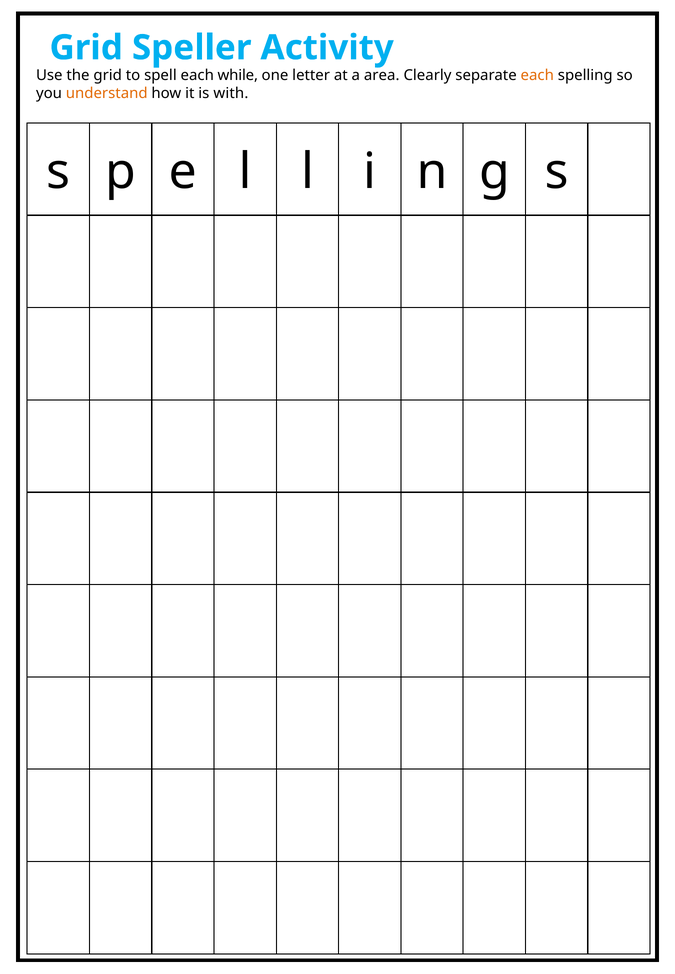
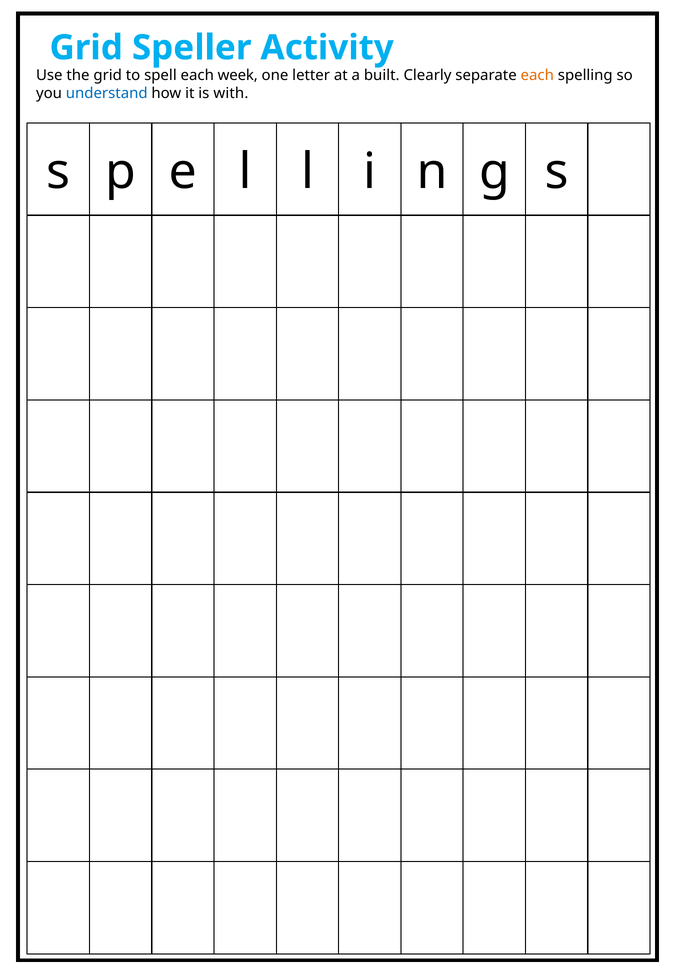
while: while -> week (238, 75)
area: area -> built (382, 75)
understand colour: orange -> blue (107, 93)
